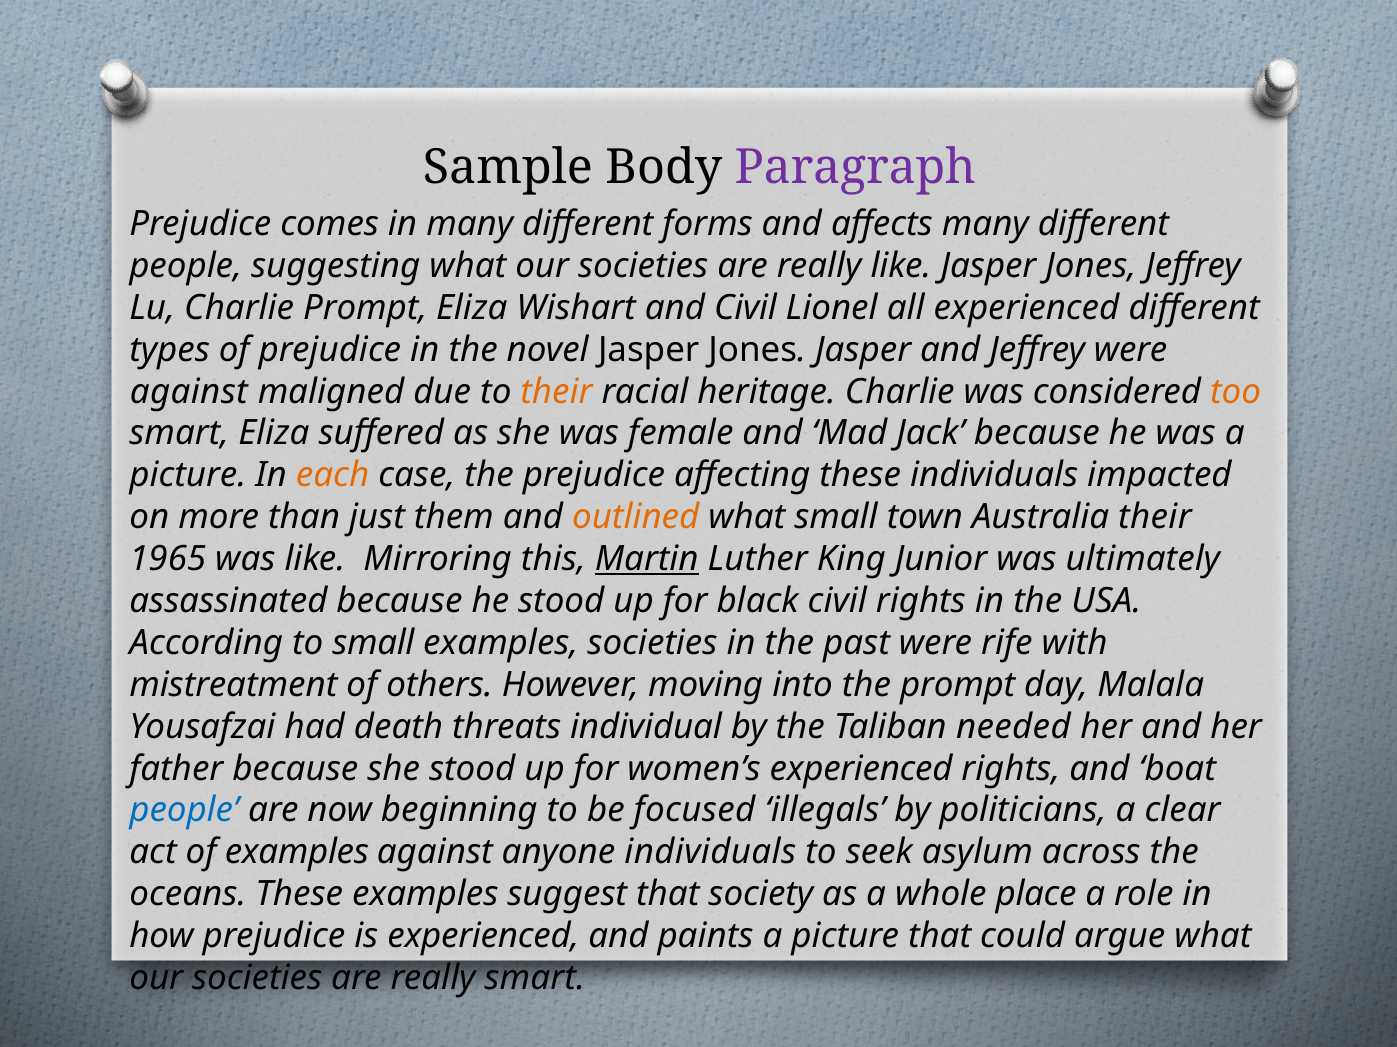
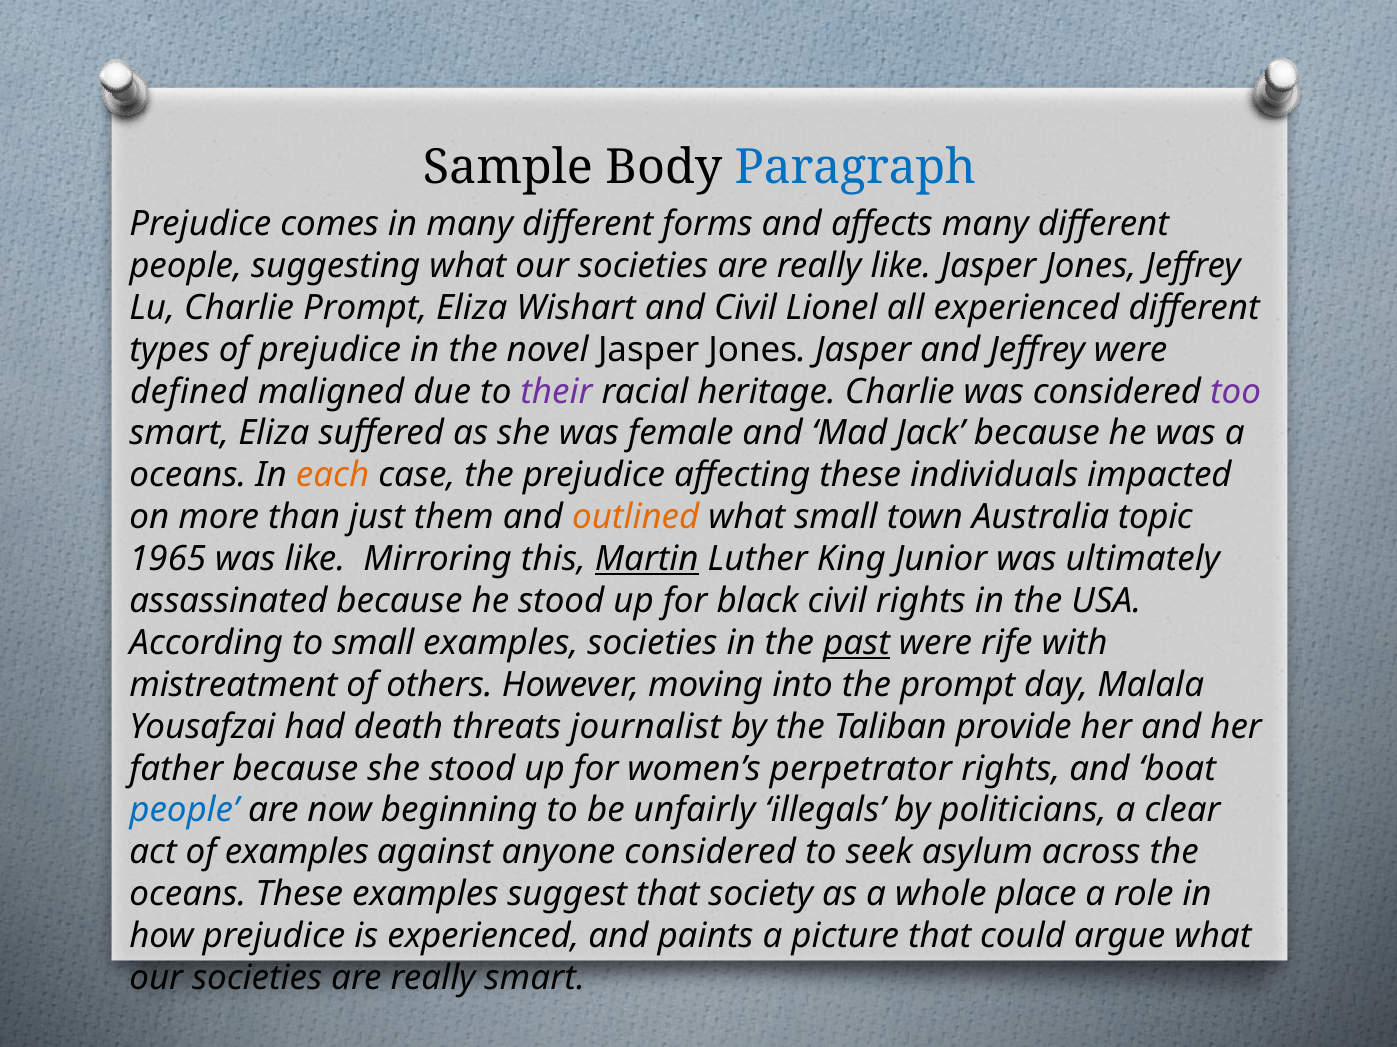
Paragraph colour: purple -> blue (855, 168)
against: against -> defined (189, 392)
their colour: orange -> purple (556, 392)
too colour: orange -> purple (1236, 392)
picture: picture -> oceans (188, 476)
Australia their: their -> topic (1155, 518)
past underline: none -> present (856, 643)
individual: individual -> journalist (646, 727)
needed: needed -> provide (1014, 727)
women’s experienced: experienced -> perpetrator (861, 769)
focused: focused -> unfairly (694, 811)
anyone individuals: individuals -> considered (710, 853)
